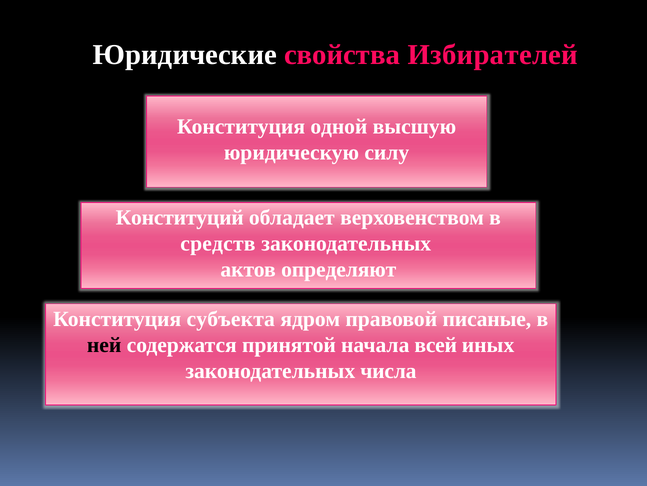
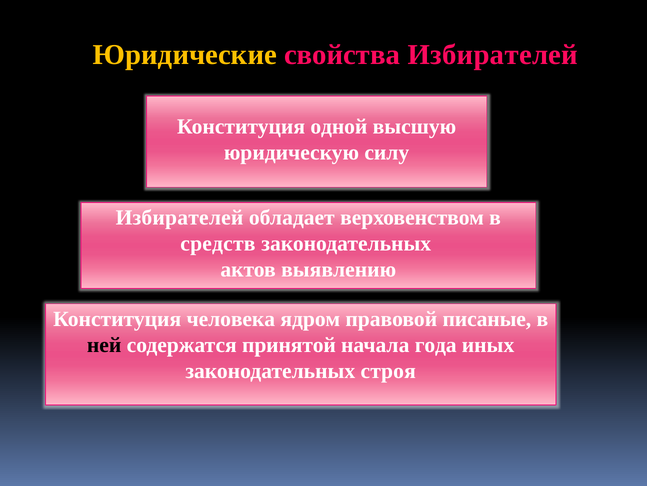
Юридические colour: white -> yellow (185, 54)
Конституций: Конституций -> Избирателей (180, 218)
определяют: определяют -> выявлению (339, 269)
субъекта: субъекта -> человека (231, 319)
всей: всей -> года (436, 345)
числа: числа -> строя (388, 370)
